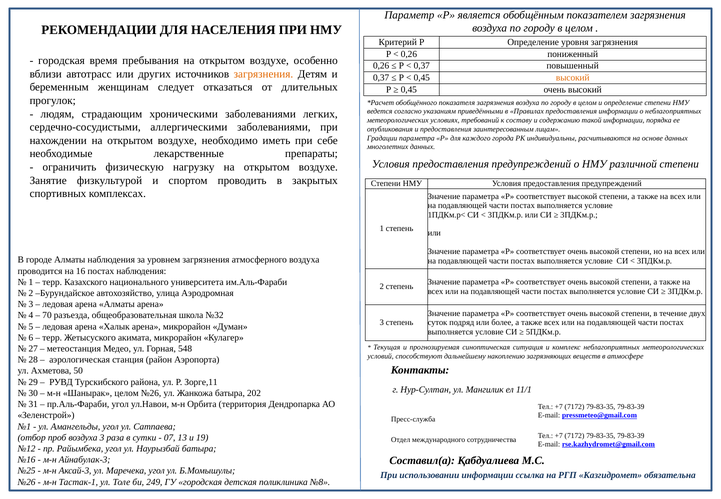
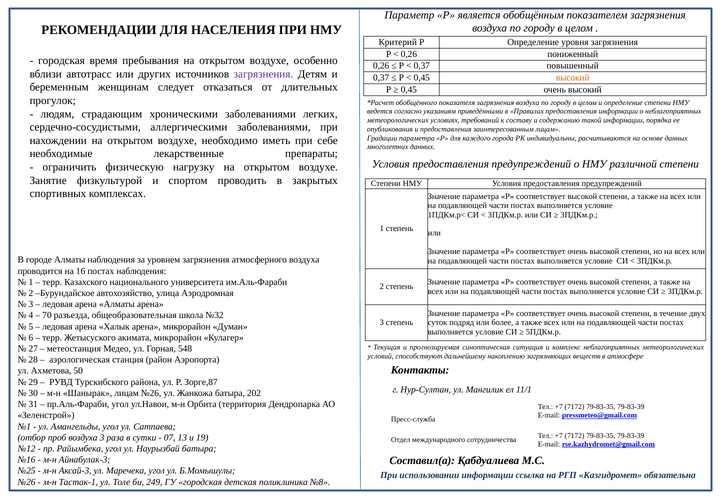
загрязнения colour: orange -> purple (263, 74)
Зорге,11: Зорге,11 -> Зорге,87 (201, 382)
Шанырак целом: целом -> лицам (127, 393)
